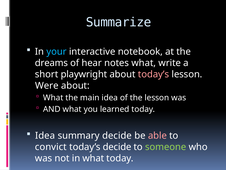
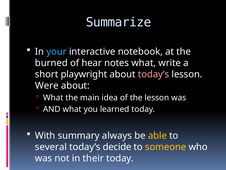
dreams: dreams -> burned (51, 63)
Idea: Idea -> With (45, 135)
summary decide: decide -> always (117, 135)
able colour: pink -> yellow (157, 135)
convict: convict -> several (51, 147)
someone colour: light green -> yellow (166, 147)
in what: what -> their (93, 158)
